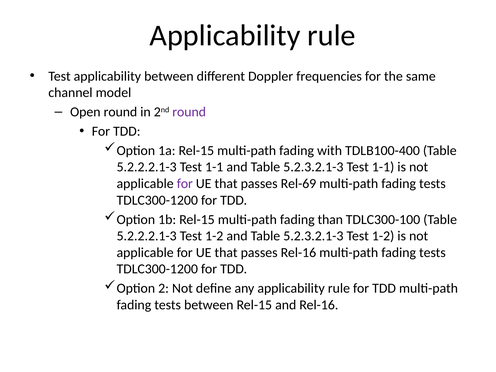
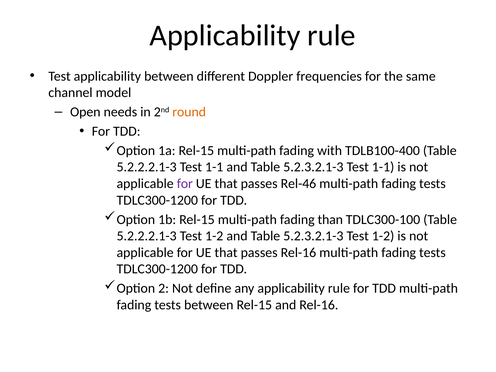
Open round: round -> needs (120, 112)
round colour: purple -> orange (189, 112)
Rel-69: Rel-69 -> Rel-46 (298, 184)
